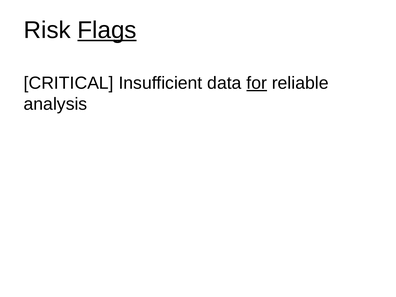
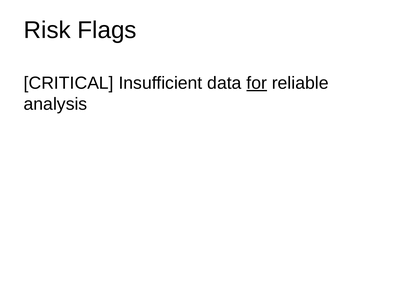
Flags underline: present -> none (107, 30)
